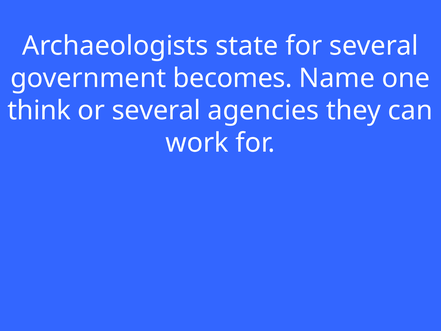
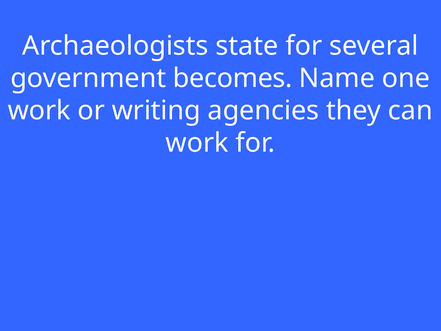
think: think -> work (39, 111)
or several: several -> writing (156, 111)
